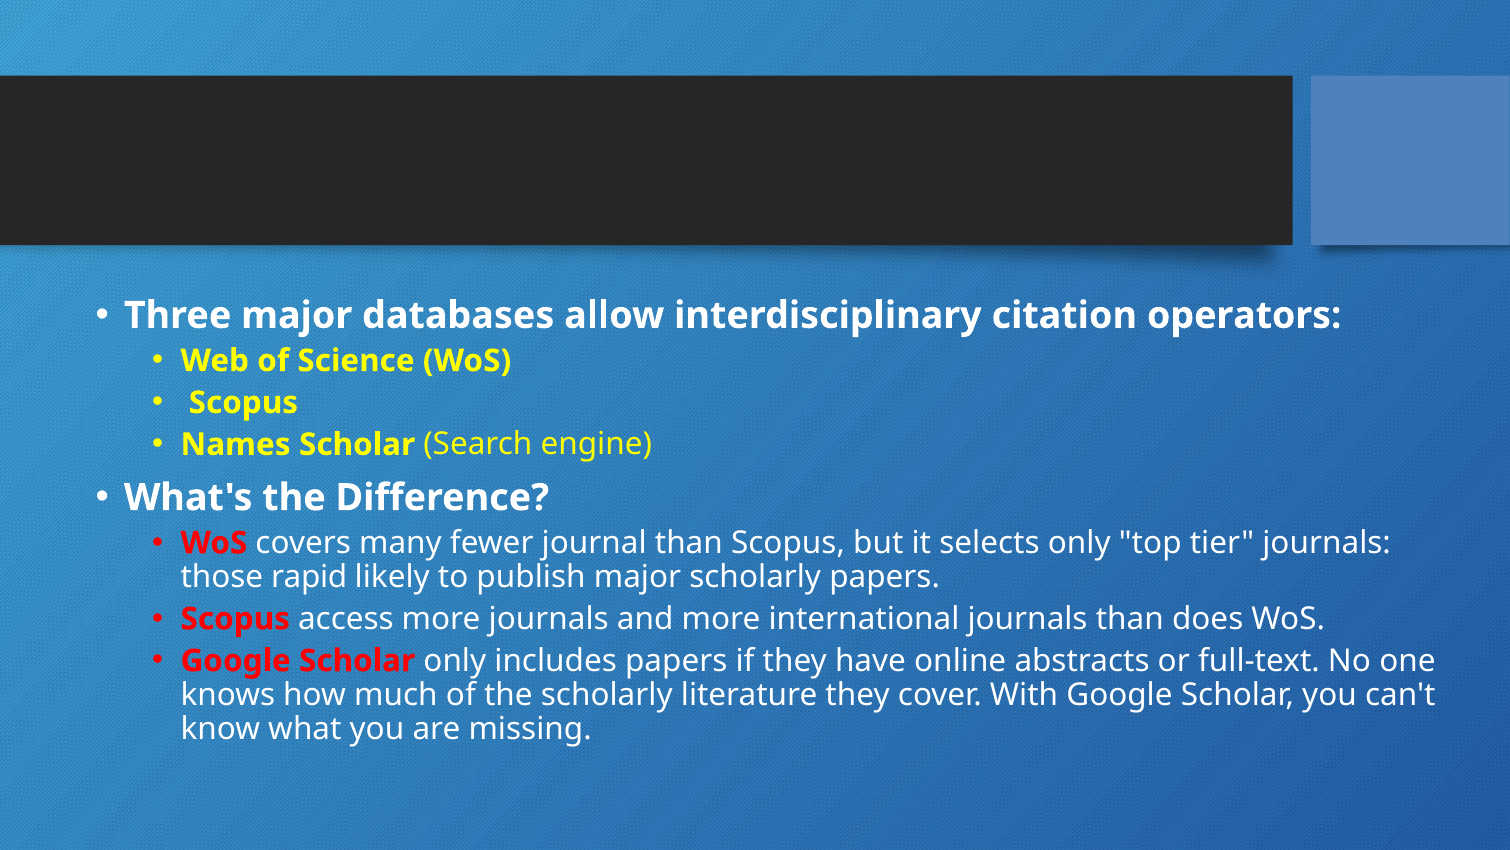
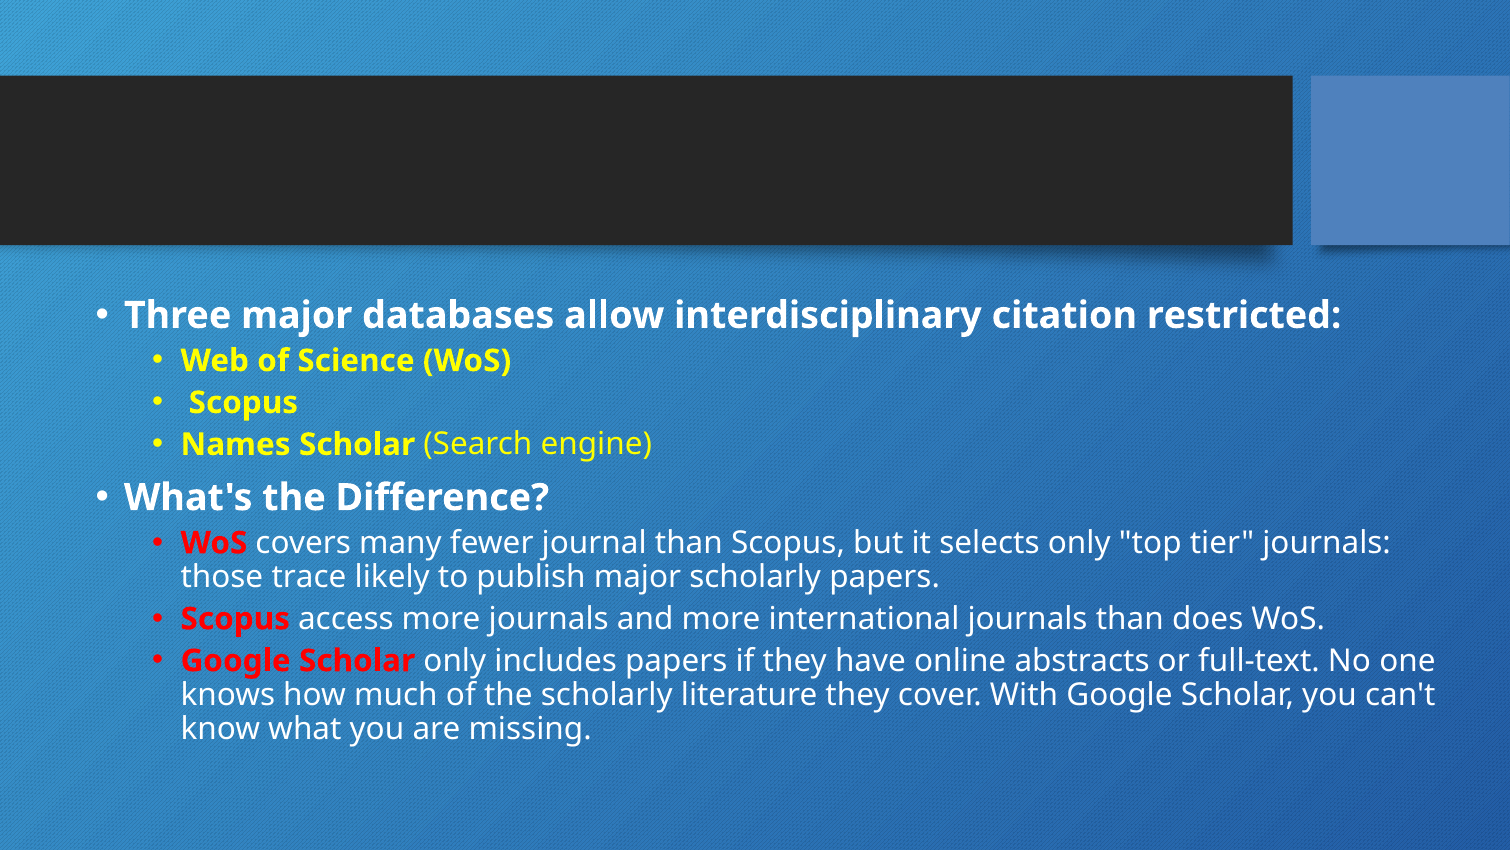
operators: operators -> restricted (1244, 315)
rapid: rapid -> trace (309, 577)
